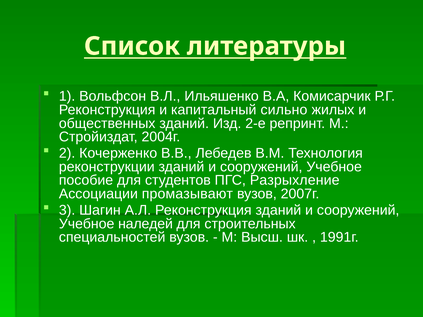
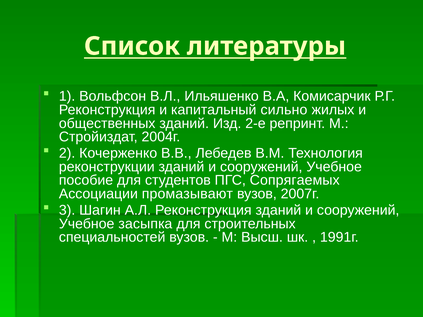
Разрыхление: Разрыхление -> Сопрягаемых (295, 180)
наледей: наледей -> засыпка (145, 224)
